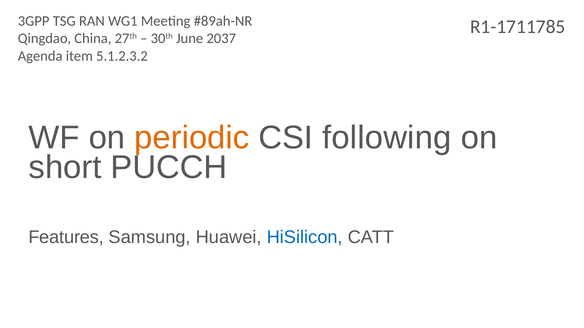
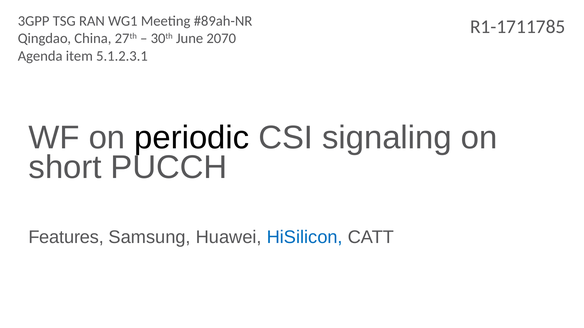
2037: 2037 -> 2070 (221, 38)
5.1.2.3.2: 5.1.2.3.2 -> 5.1.2.3.1 (122, 56)
periodic colour: orange -> black (192, 138)
following: following -> signaling (387, 138)
